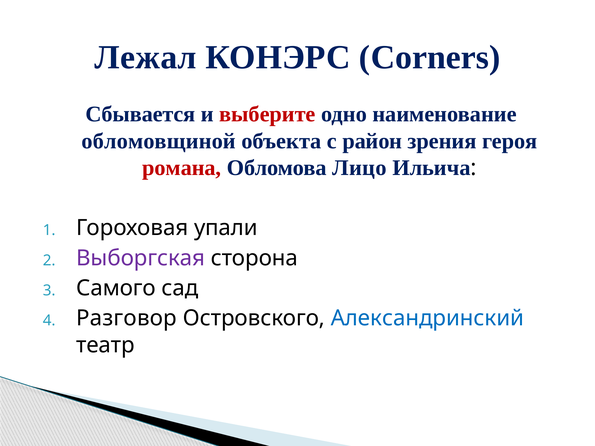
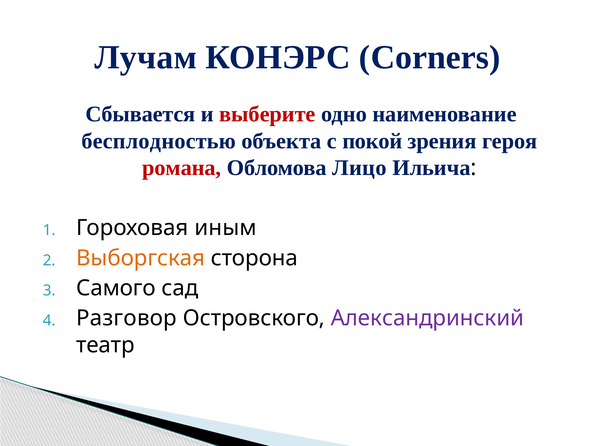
Лежал: Лежал -> Лучам (146, 57)
обломовщиной: обломовщиной -> бесплодностью (159, 141)
район: район -> покой (372, 141)
упали: упали -> иным (226, 228)
Выборгская colour: purple -> orange (141, 258)
Александринский colour: blue -> purple (427, 318)
